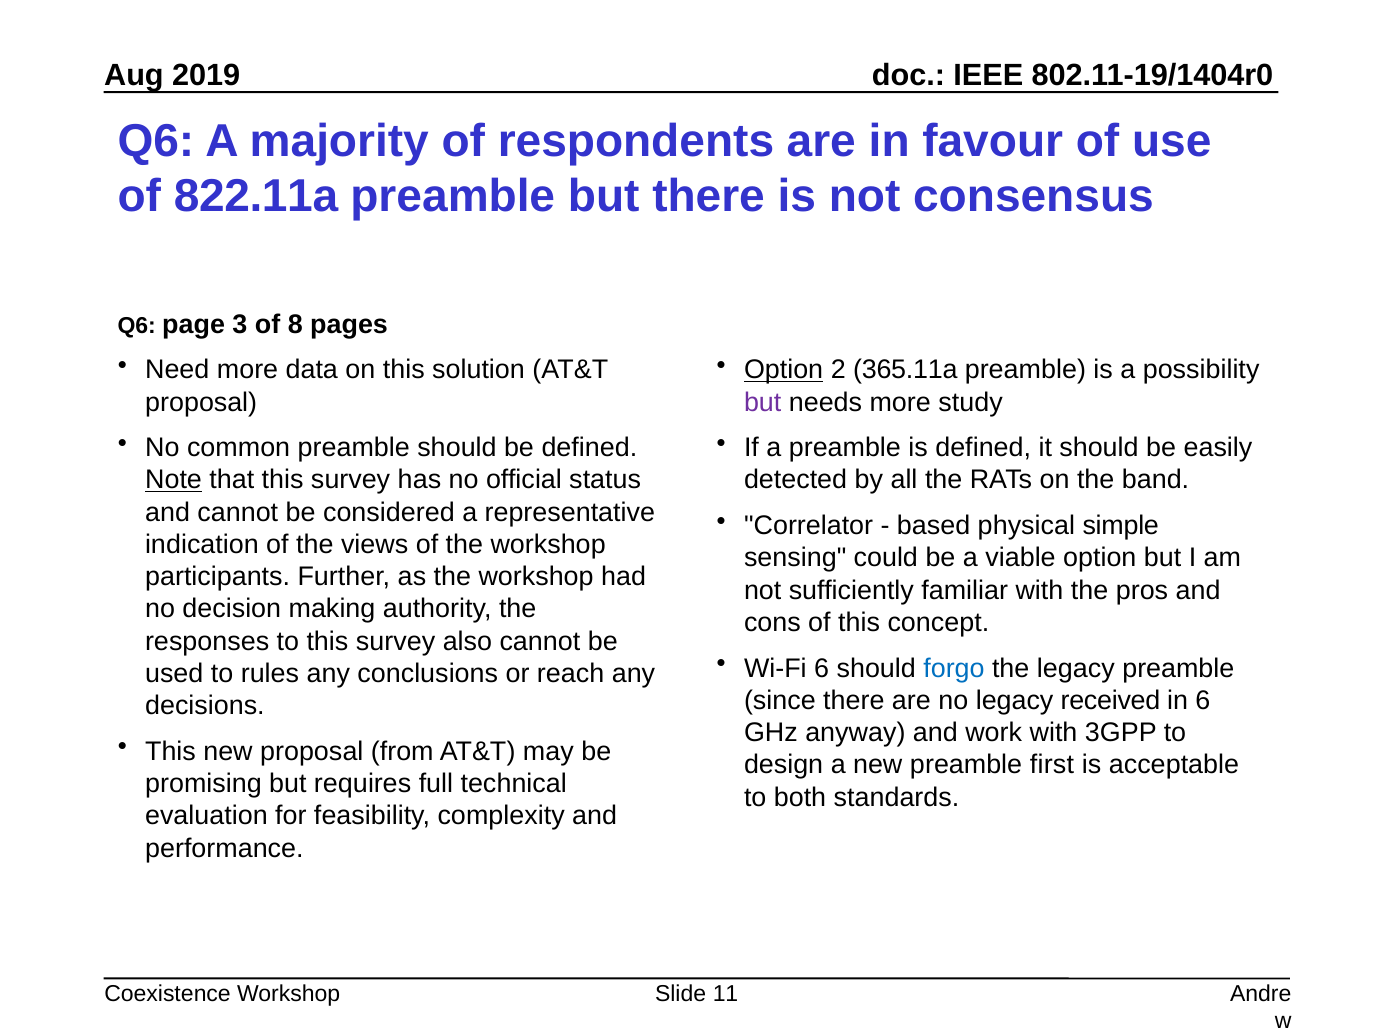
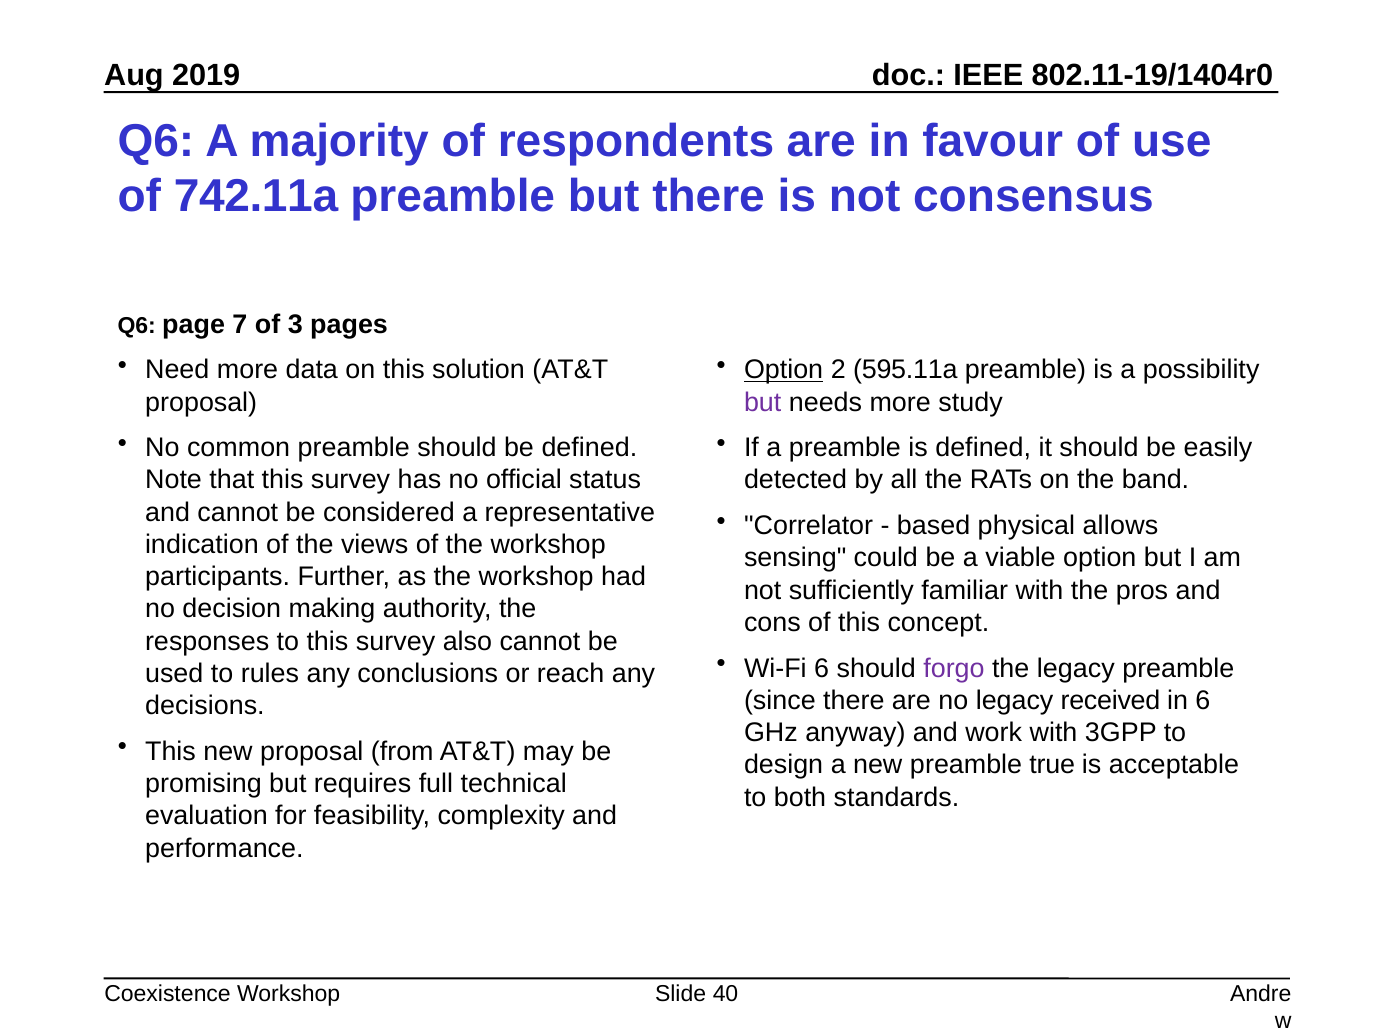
822.11a: 822.11a -> 742.11a (256, 197)
3: 3 -> 7 (240, 324)
8: 8 -> 3 (295, 324)
365.11a: 365.11a -> 595.11a (905, 370)
Note underline: present -> none (174, 480)
simple: simple -> allows (1120, 526)
forgo colour: blue -> purple (954, 669)
first: first -> true (1052, 765)
11: 11 -> 40 (726, 994)
